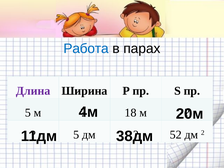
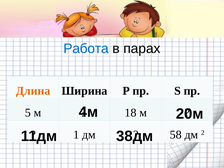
Длина colour: purple -> orange (33, 91)
5: 5 -> 1 (76, 135)
52: 52 -> 58 (176, 135)
